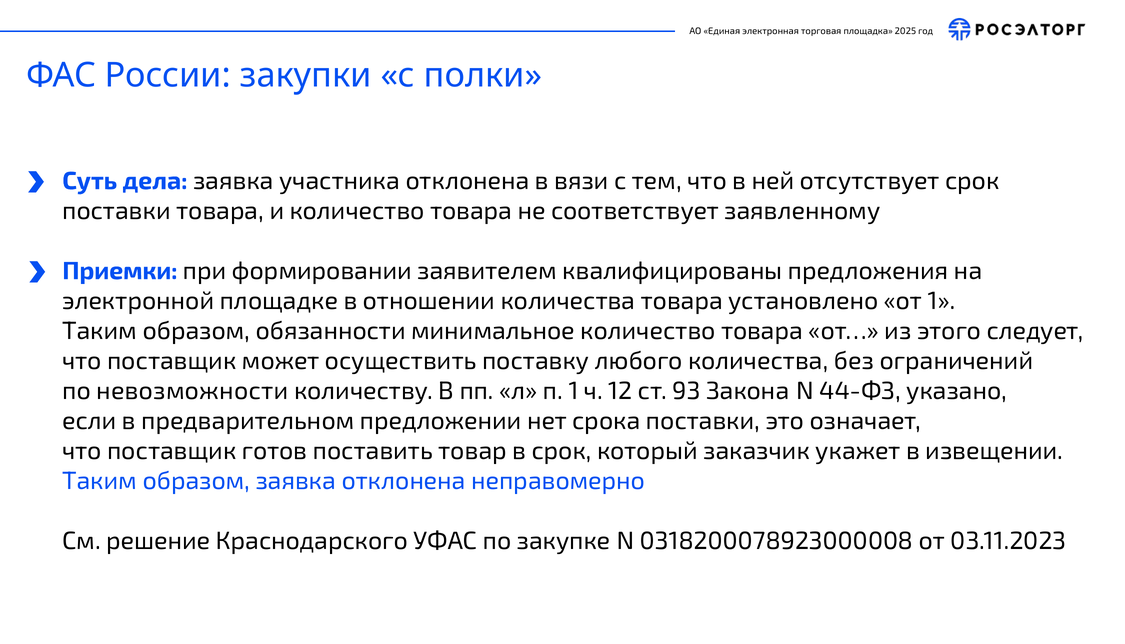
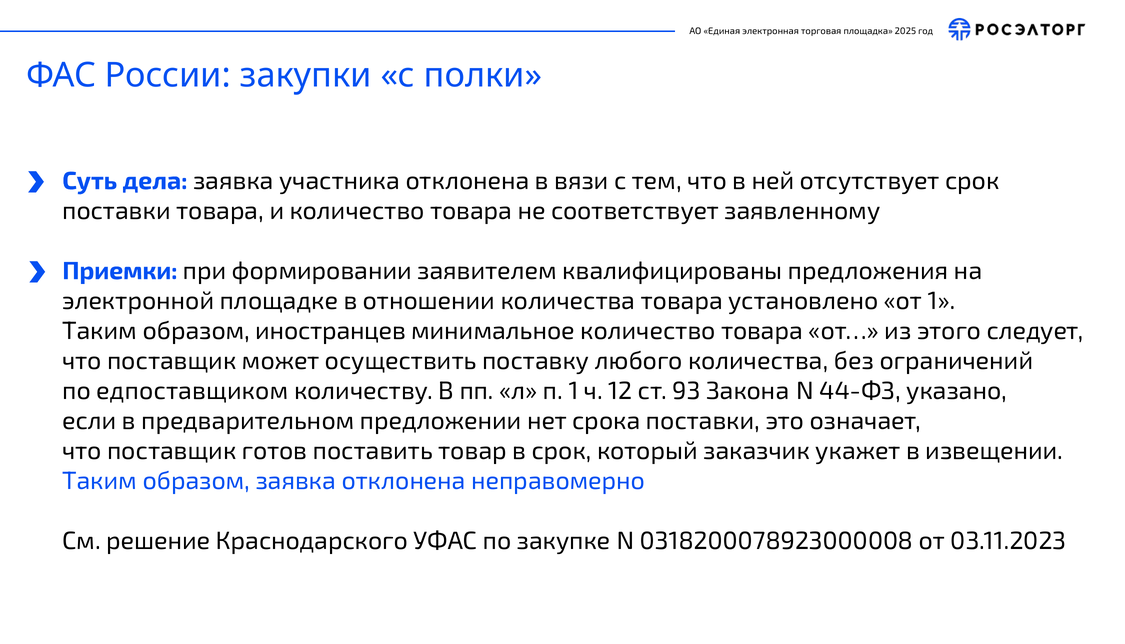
обязанности: обязанности -> иностранцев (331, 331)
невозможности: невозможности -> едпоставщиком (192, 391)
